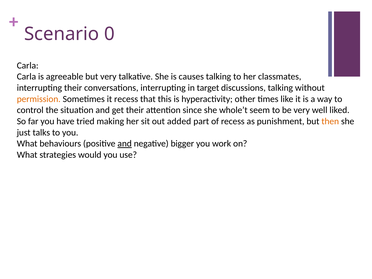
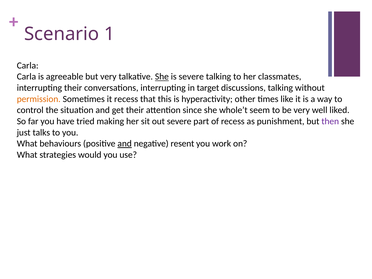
0: 0 -> 1 (109, 34)
She underline: none -> present (162, 77)
is causes: causes -> severe (191, 77)
out added: added -> severe (179, 121)
then colour: orange -> purple (330, 121)
bigger: bigger -> resent (182, 144)
